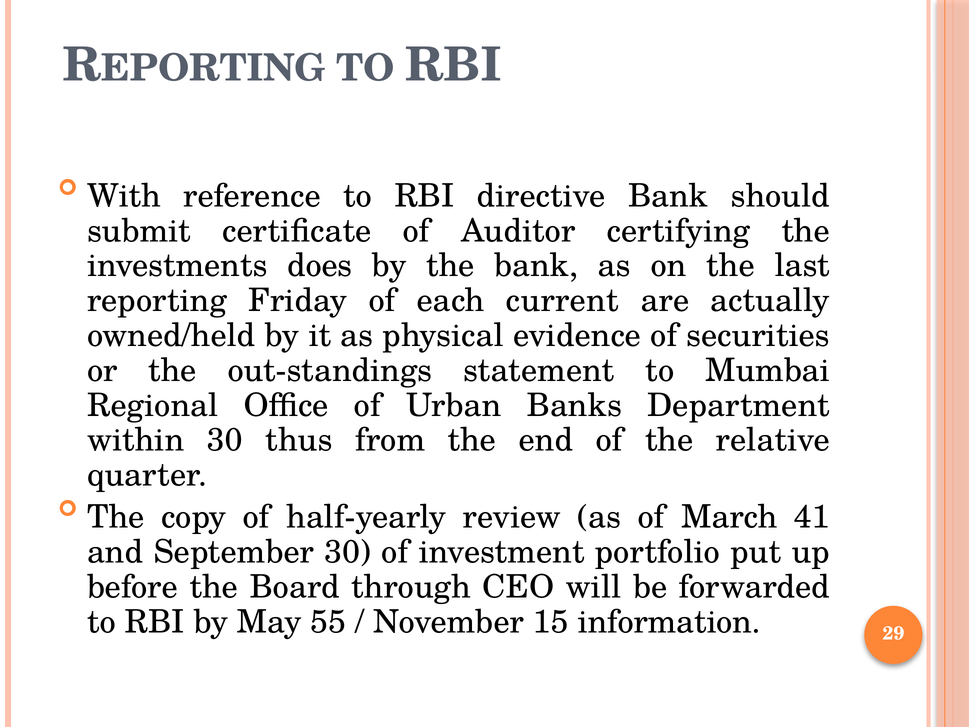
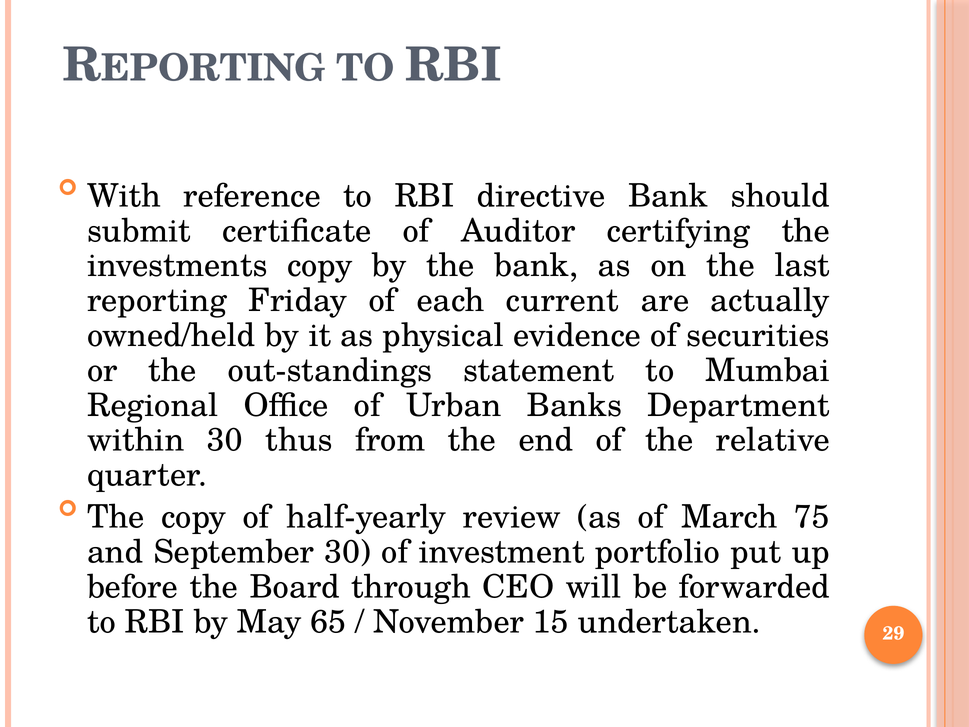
investments does: does -> copy (320, 266)
41: 41 -> 75 (812, 517)
55: 55 -> 65 (328, 622)
information: information -> undertaken (669, 622)
